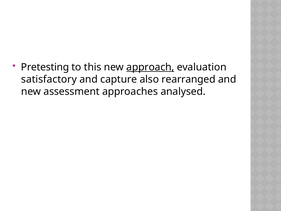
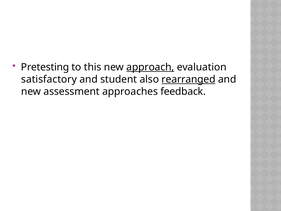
capture: capture -> student (119, 79)
rearranged underline: none -> present (189, 79)
analysed: analysed -> feedback (183, 92)
